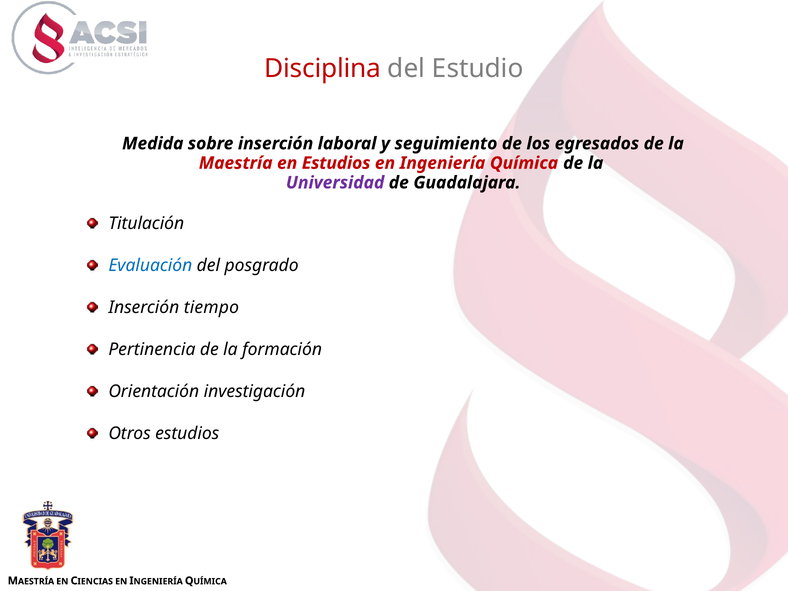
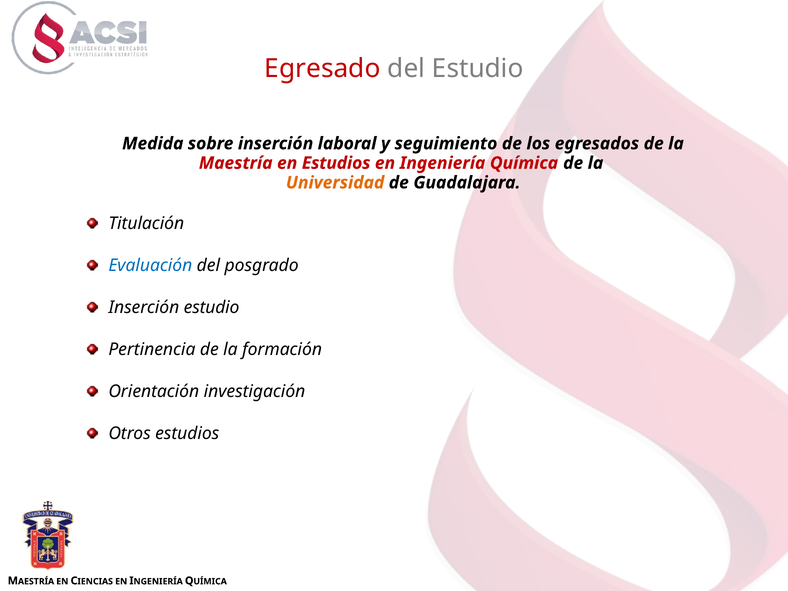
Disciplina: Disciplina -> Egresado (322, 69)
Universidad colour: purple -> orange (335, 183)
Inserción tiempo: tiempo -> estudio (212, 308)
